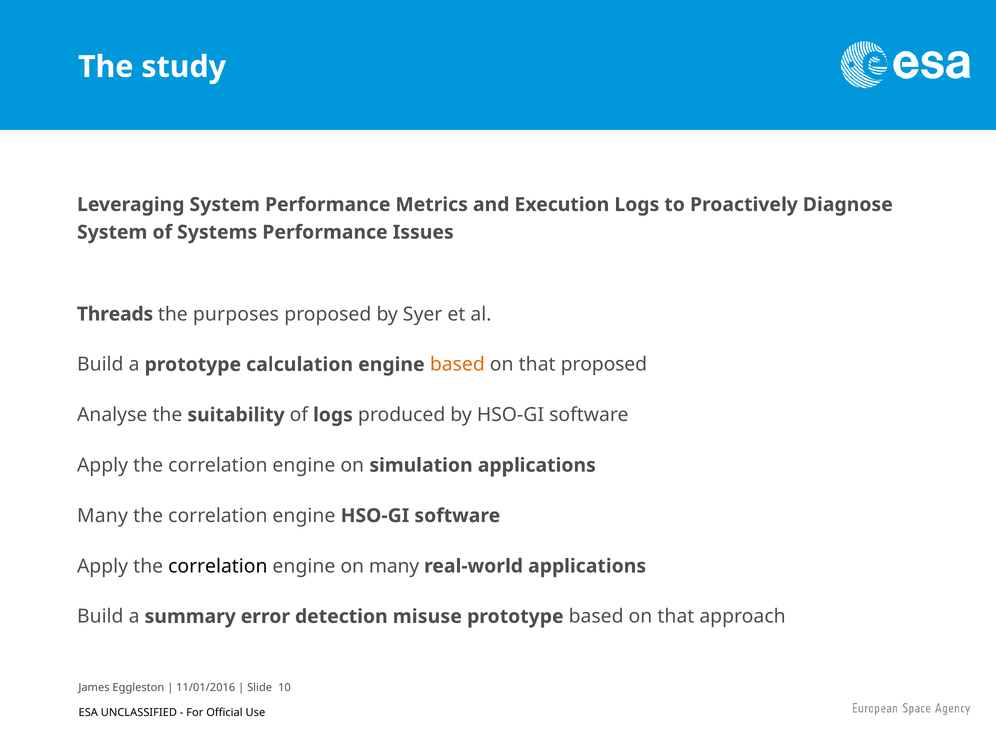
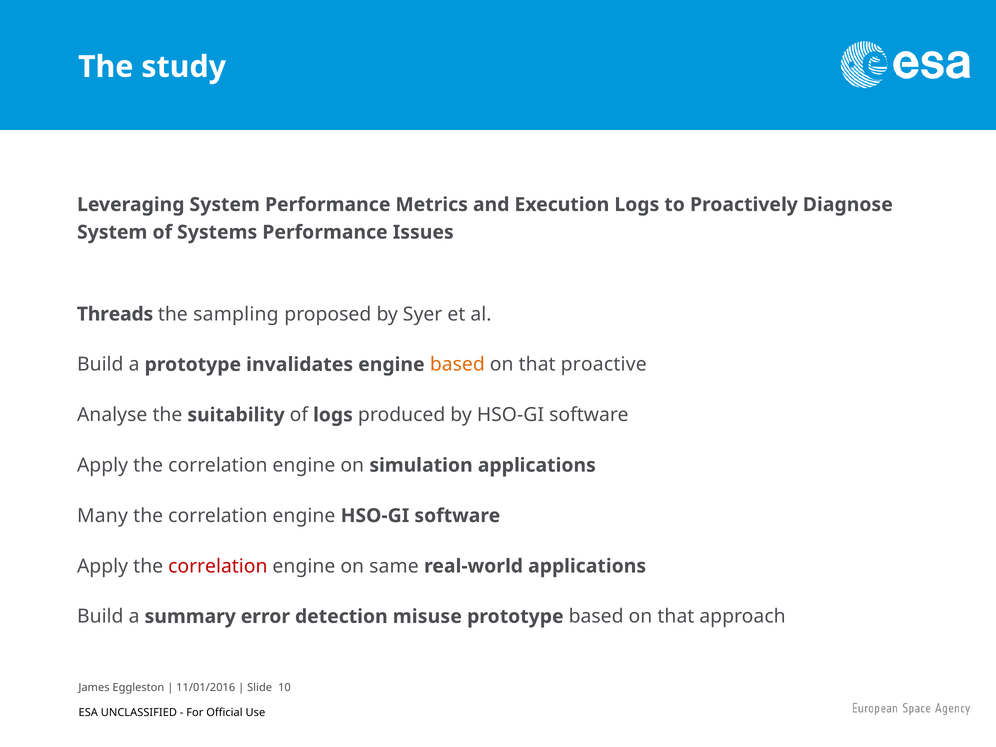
purposes: purposes -> sampling (236, 314)
calculation: calculation -> invalidates (300, 365)
that proposed: proposed -> proactive (604, 365)
correlation colour: black -> red (218, 566)
on many: many -> same (394, 566)
